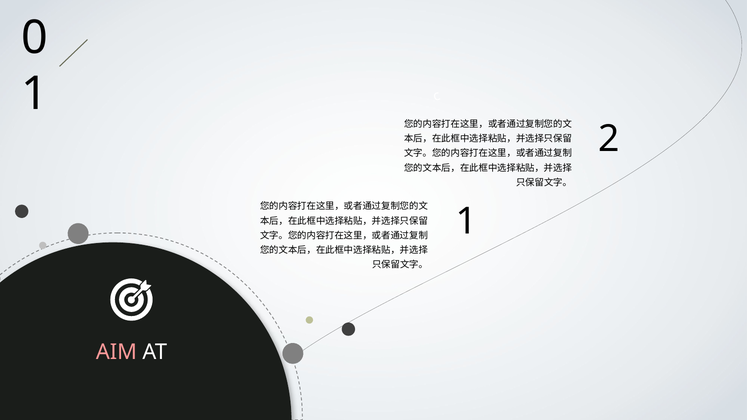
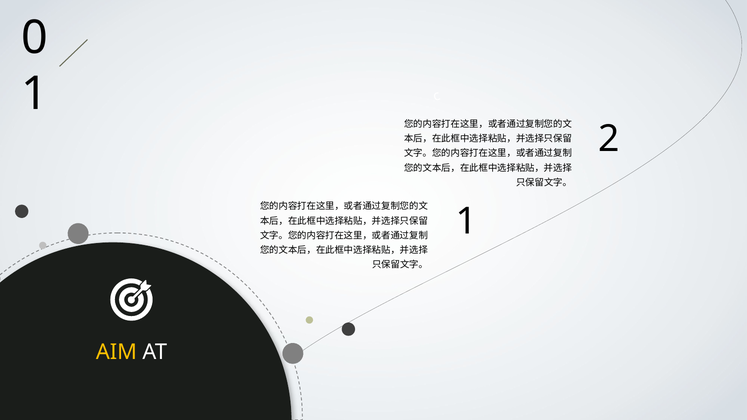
AIM colour: pink -> yellow (116, 352)
